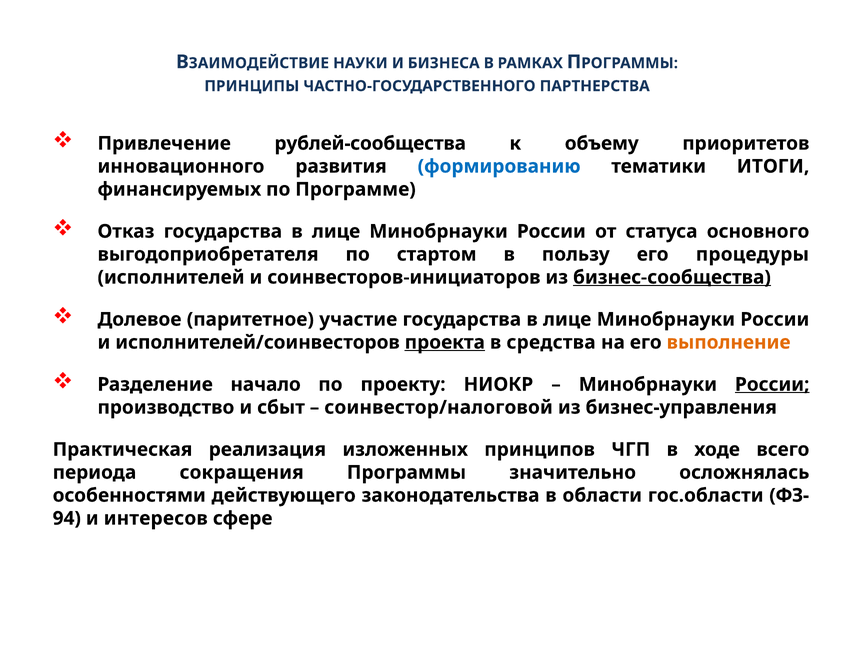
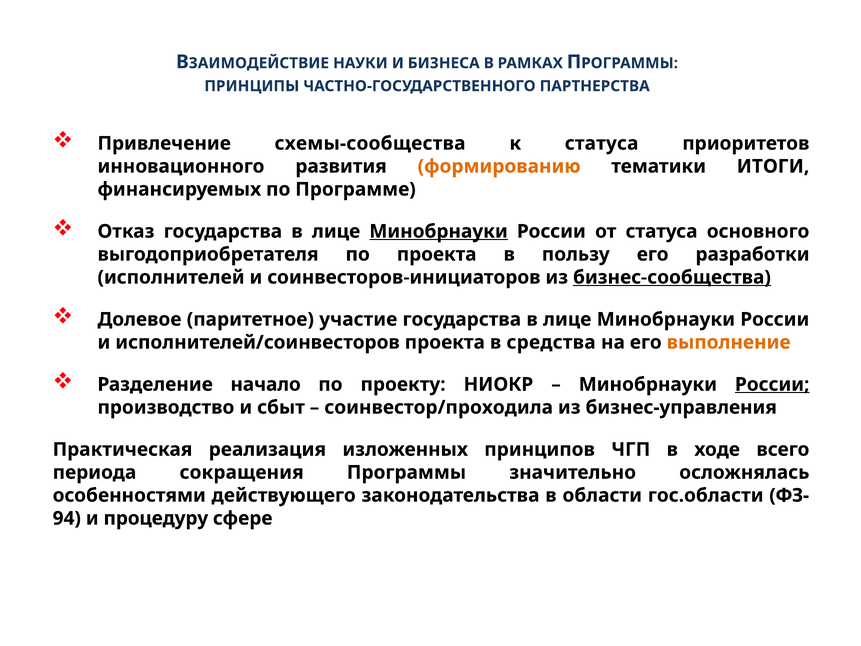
рублей-сообщества: рублей-сообщества -> схемы-сообщества (370, 143)
к объему: объему -> статуса (602, 143)
формированию colour: blue -> orange (499, 166)
Минобрнауки underline: none -> present (439, 231)
по стартом: стартом -> проекта (437, 254)
процедуры: процедуры -> разработки (752, 254)
проекта underline: present -> none (445, 342)
соинвестор/налоговой: соинвестор/налоговой -> соинвестор/проходила (439, 407)
интересов: интересов -> процедуру (156, 518)
